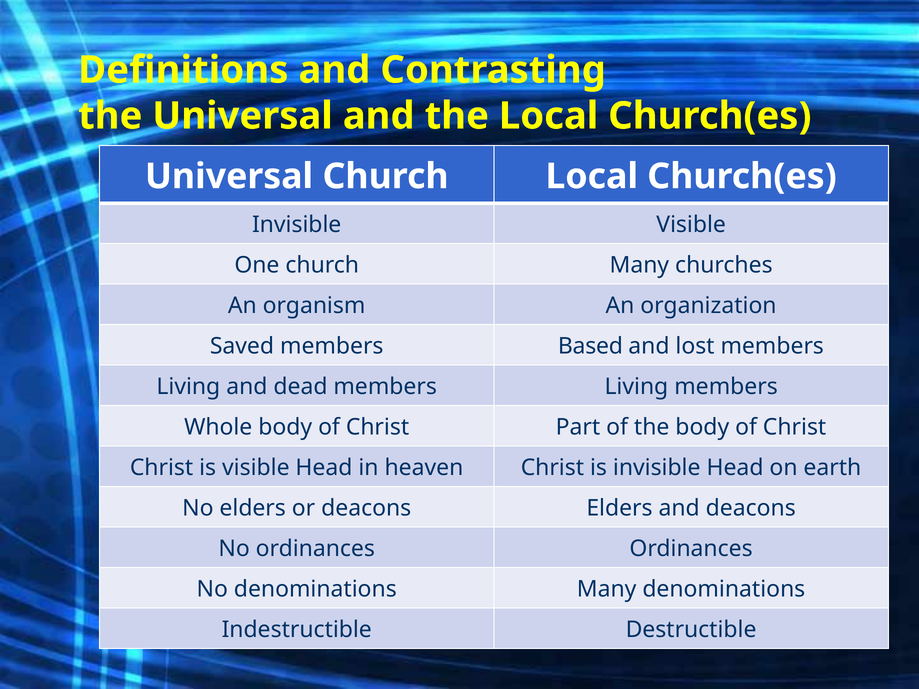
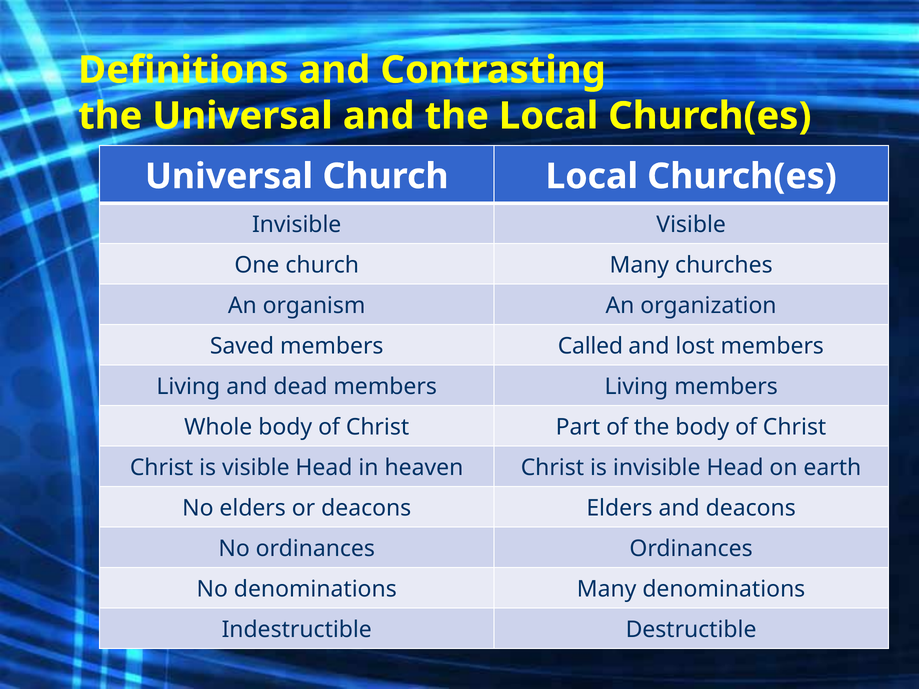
Based: Based -> Called (590, 346)
